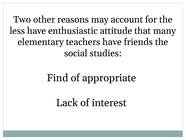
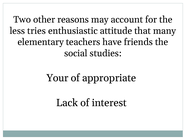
less have: have -> tries (36, 31)
Find: Find -> Your (58, 78)
